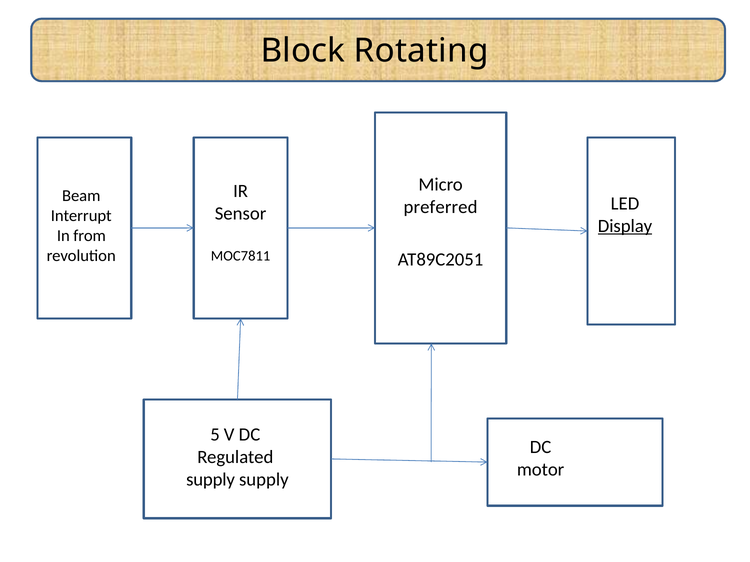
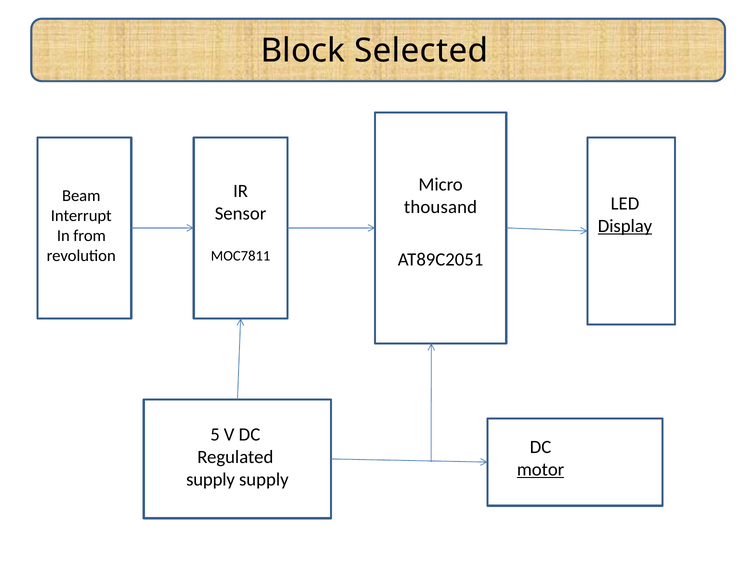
Rotating: Rotating -> Selected (421, 51)
preferred: preferred -> thousand (440, 207)
motor underline: none -> present (541, 470)
